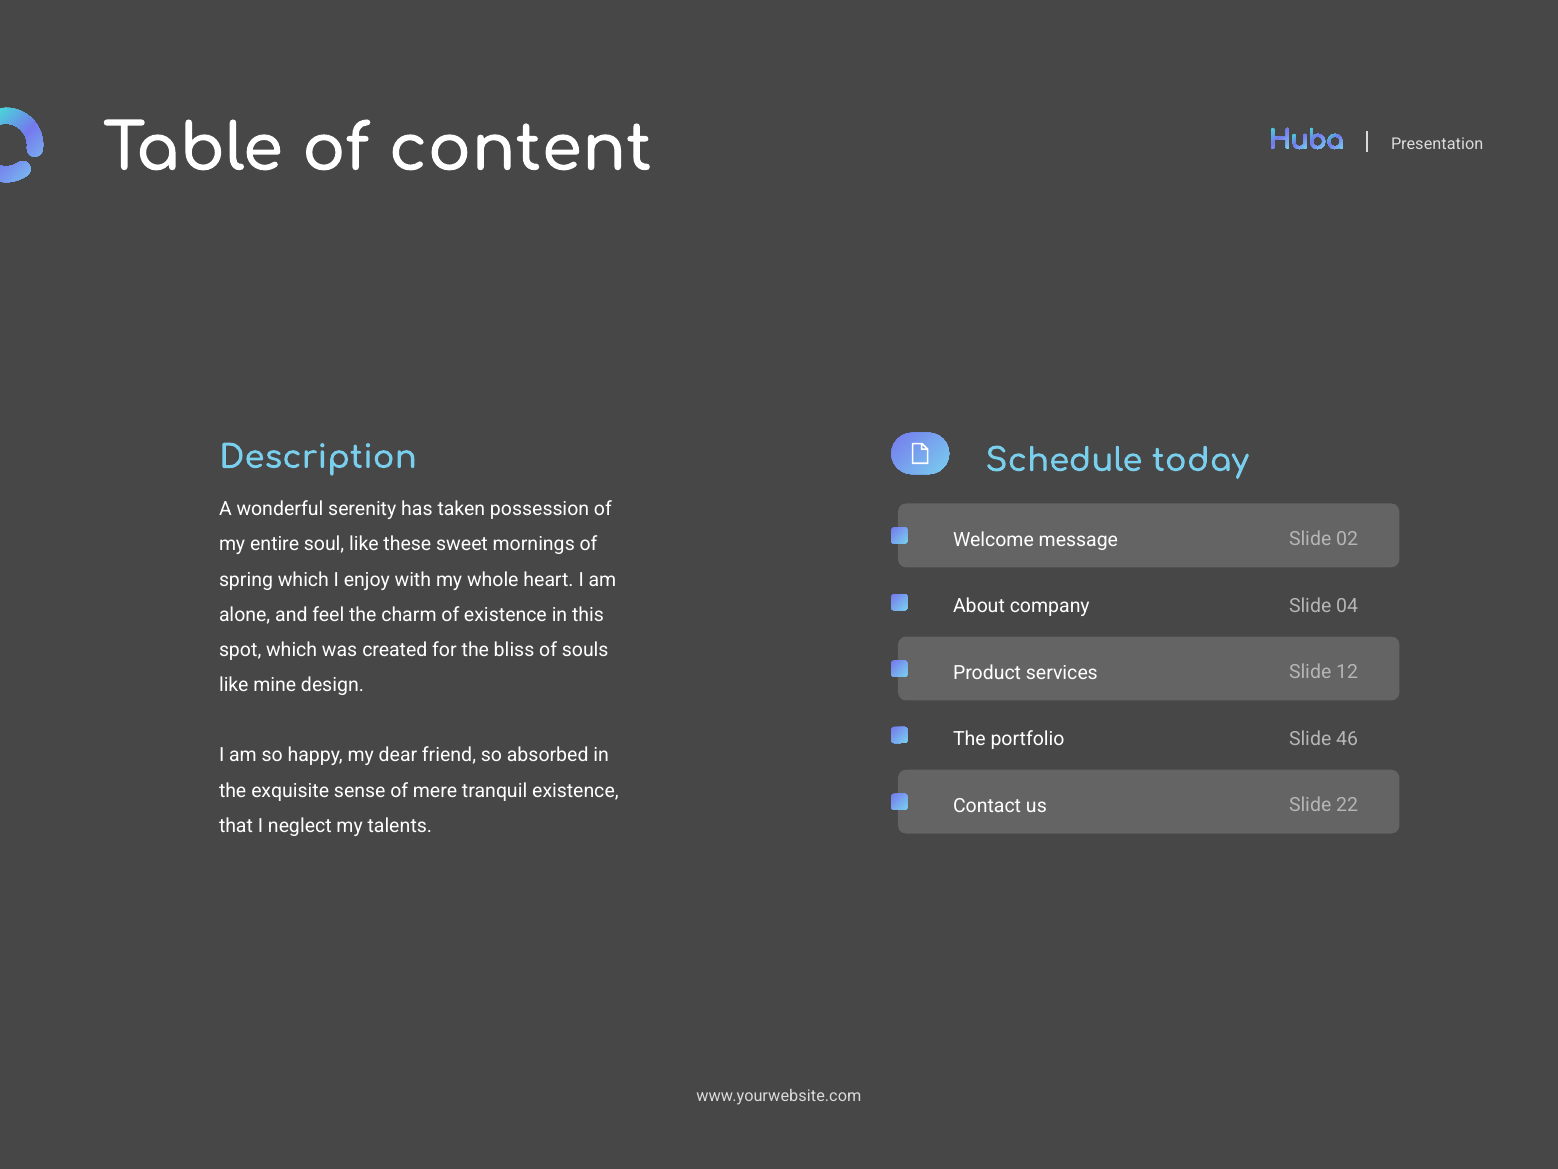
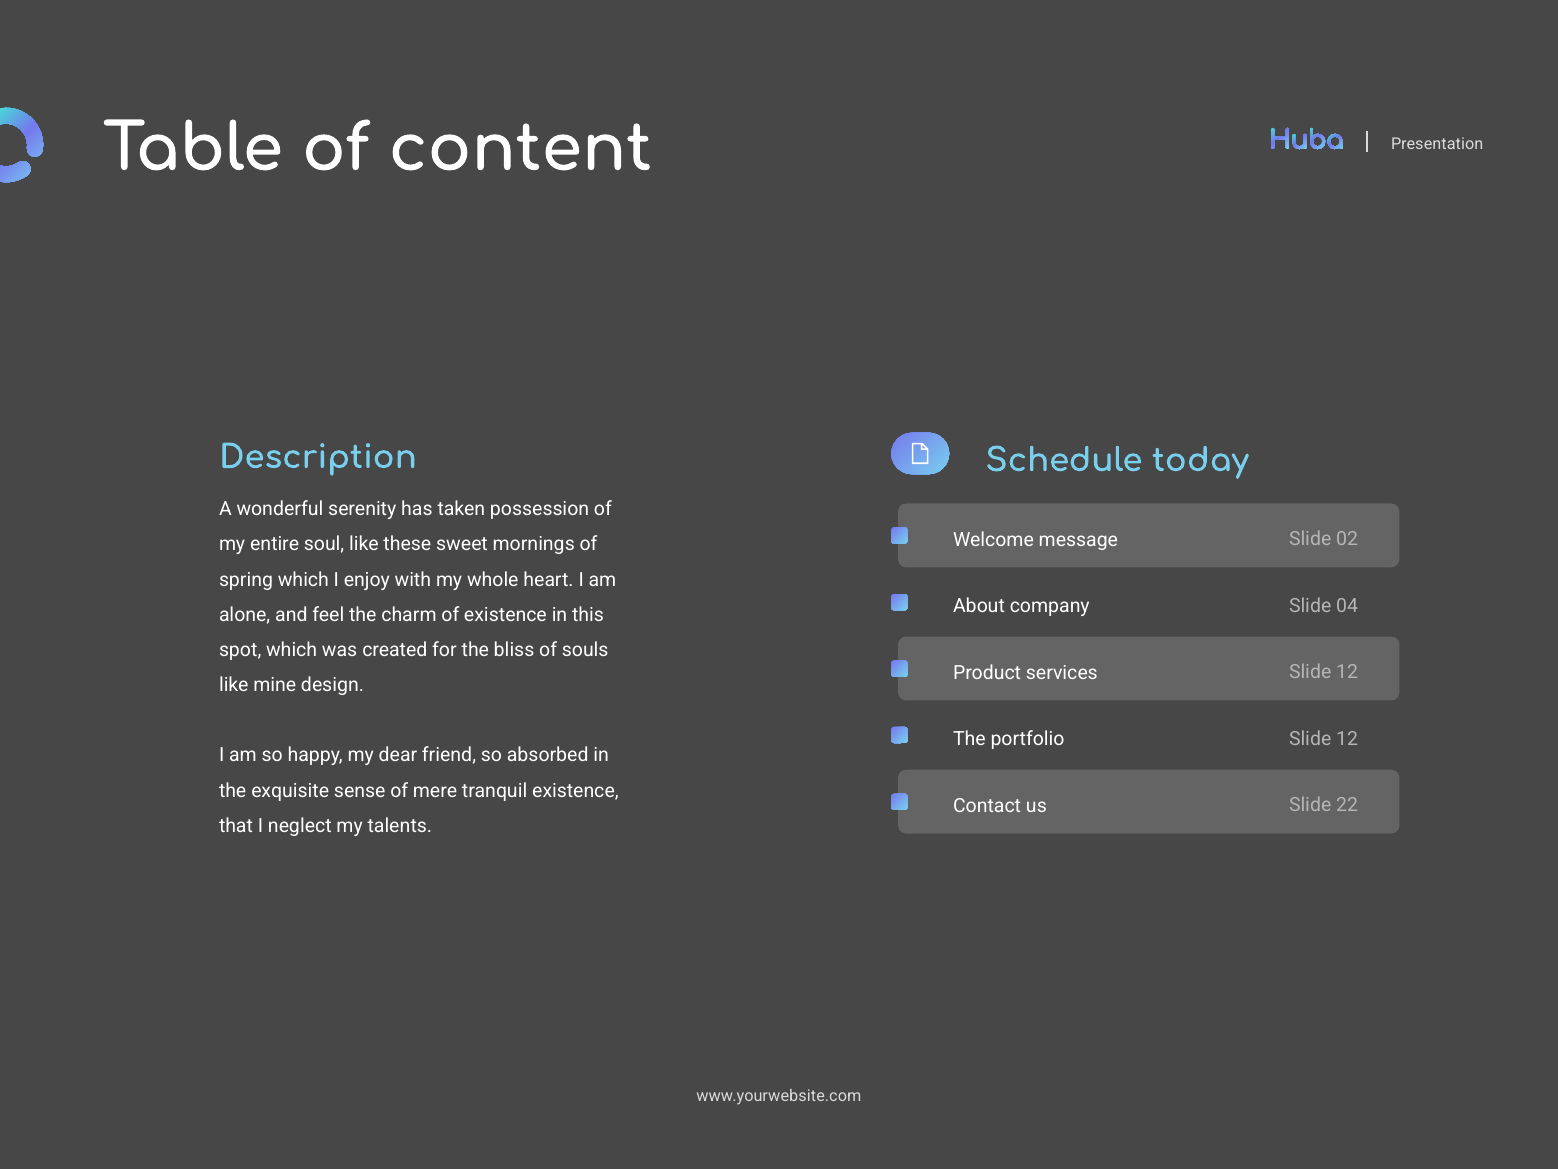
portfolio Slide 46: 46 -> 12 (1347, 739)
